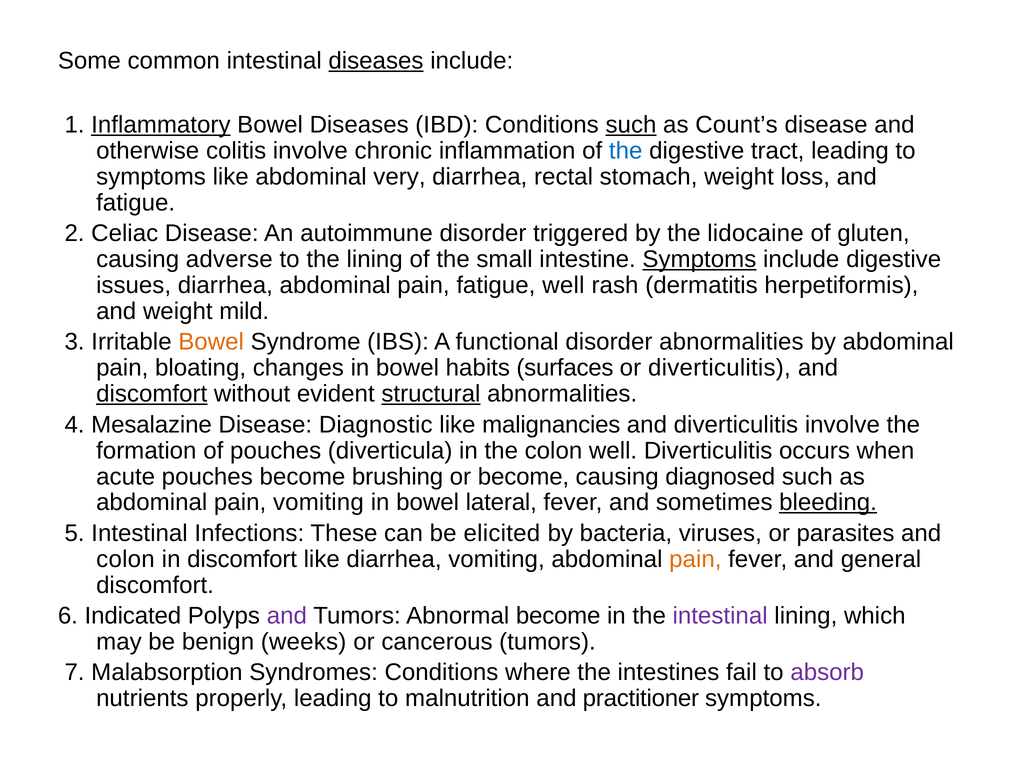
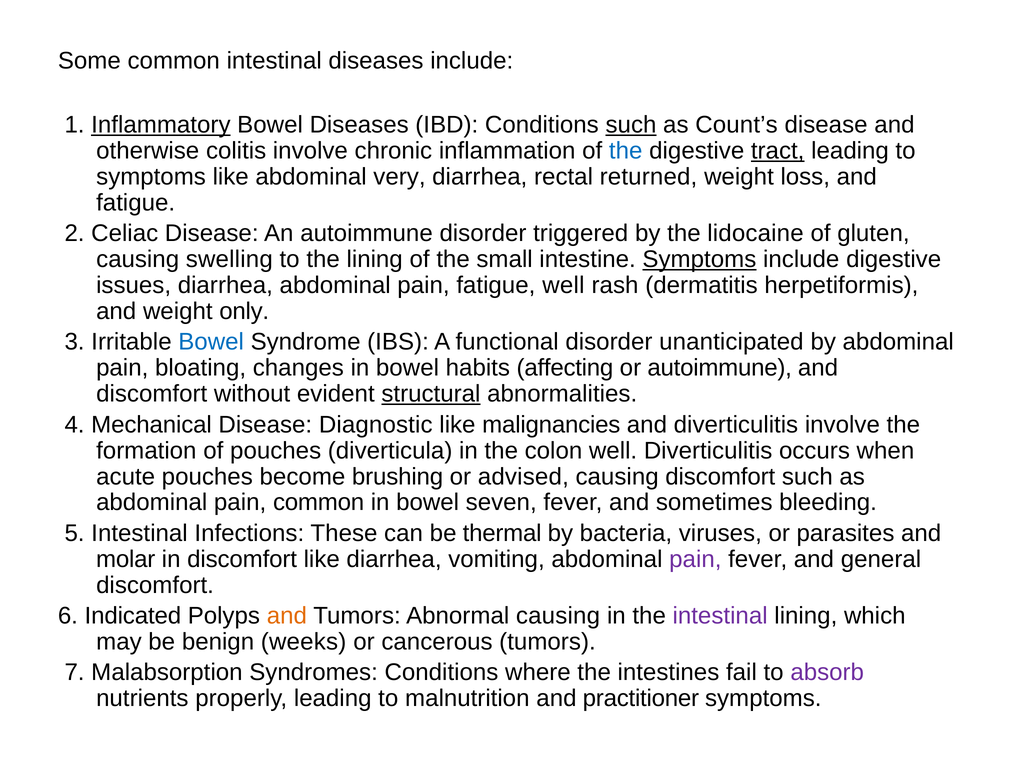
diseases underline: present -> none (376, 61)
tract underline: none -> present (778, 151)
stomach: stomach -> returned (648, 177)
adverse: adverse -> swelling (229, 260)
mild: mild -> only (244, 312)
Bowel colour: orange -> blue (211, 342)
disorder abnormalities: abnormalities -> unanticipated (731, 342)
surfaces: surfaces -> affecting (565, 368)
or diverticulitis: diverticulitis -> autoimmune (720, 368)
discomfort underline: present -> none (152, 394)
Mesalazine: Mesalazine -> Mechanical (152, 425)
or become: become -> advised (523, 477)
causing diagnosed: diagnosed -> discomfort (720, 477)
pain vomiting: vomiting -> common (319, 503)
lateral: lateral -> seven (501, 503)
bleeding underline: present -> none (828, 503)
elicited: elicited -> thermal (502, 533)
colon: colon -> molar (126, 559)
pain colour: orange -> purple (695, 559)
and colour: purple -> orange (287, 616)
Abnormal become: become -> causing (558, 616)
